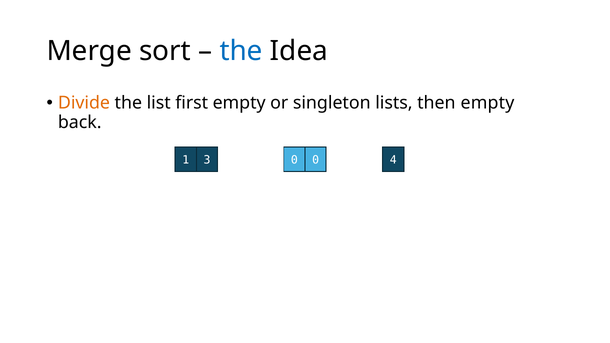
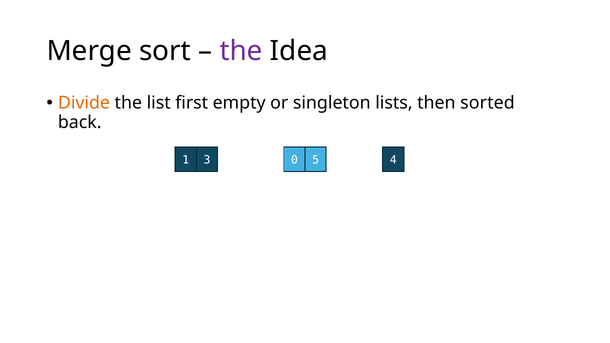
the colour: blue -> purple (241, 51)
then empty: empty -> sorted (488, 103)
1 0: 0 -> 5 (316, 160)
